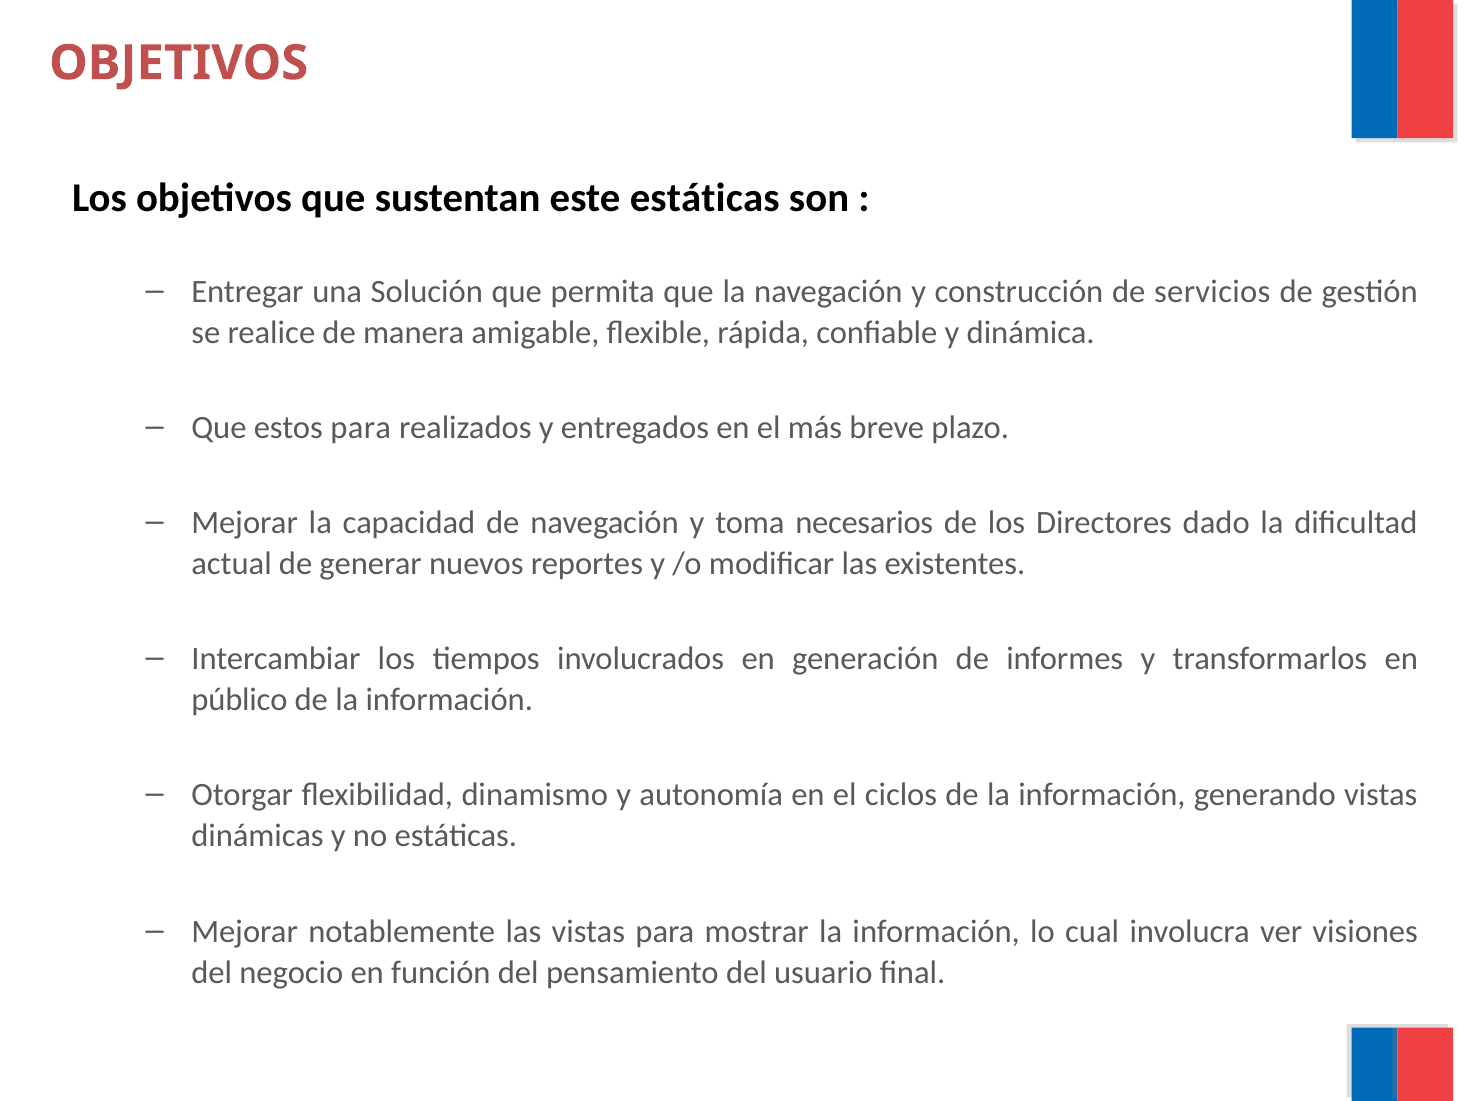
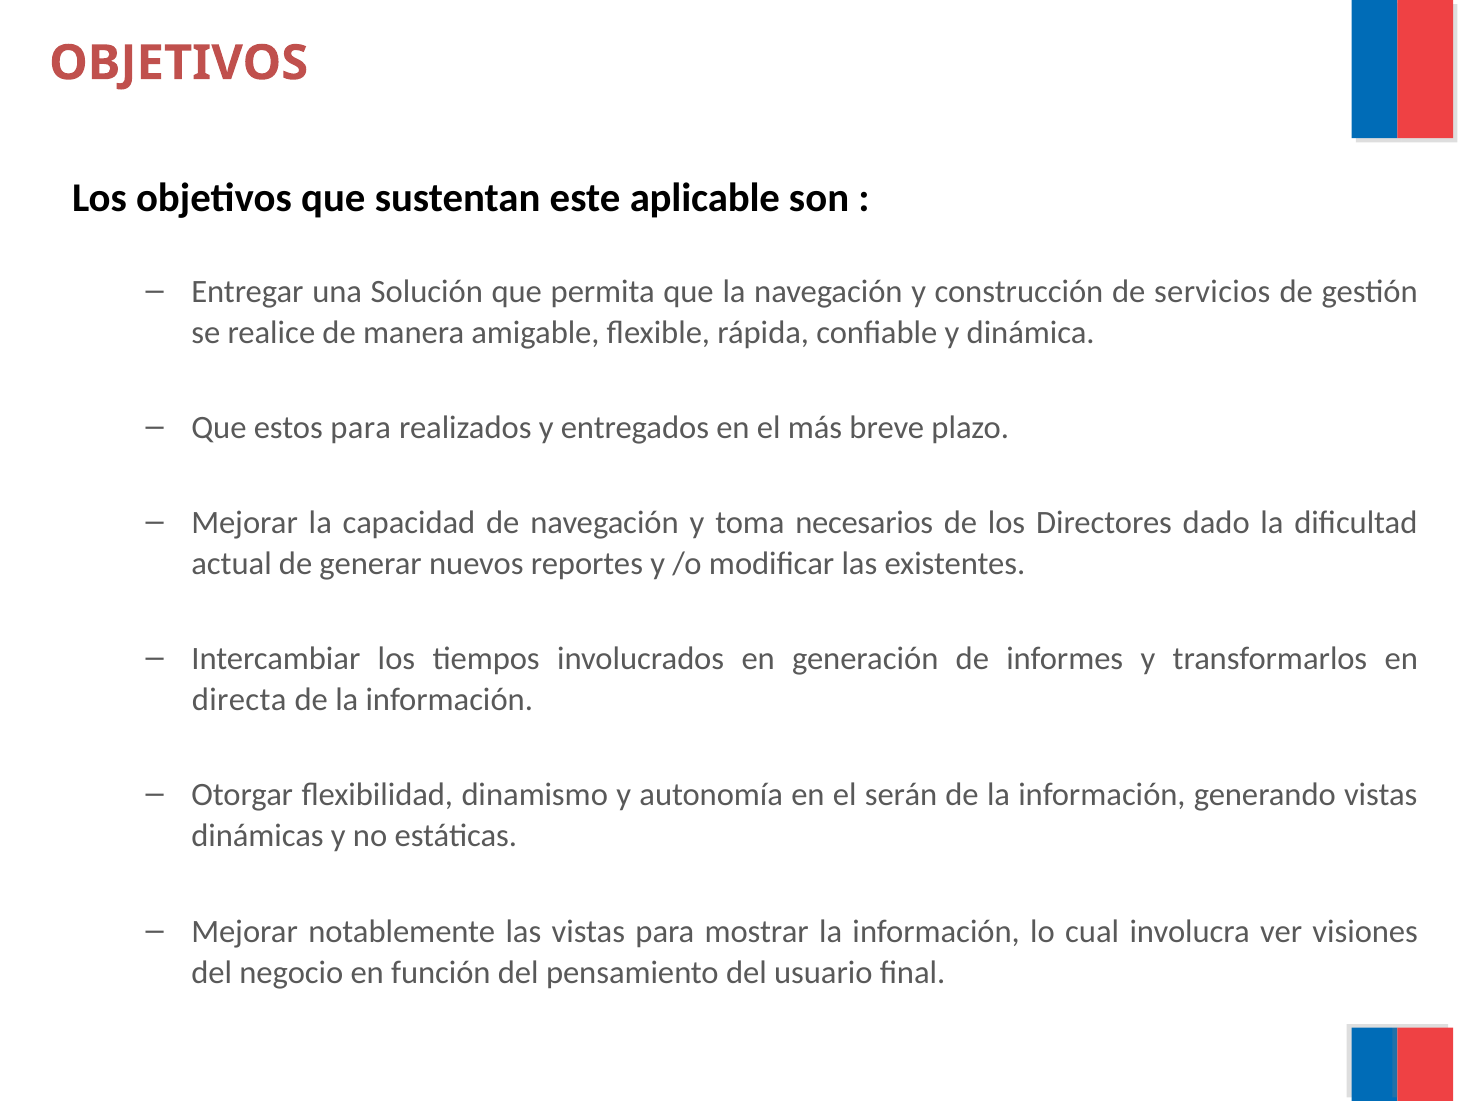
este estáticas: estáticas -> aplicable (705, 198)
público: público -> directa (239, 700)
ciclos: ciclos -> serán (901, 796)
